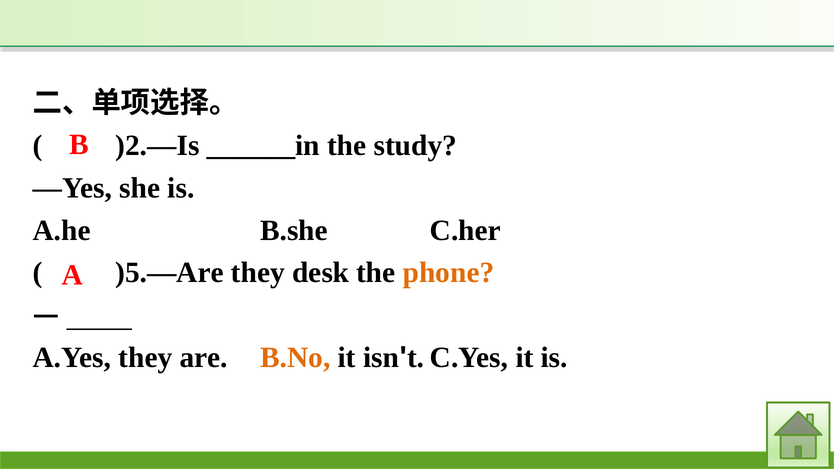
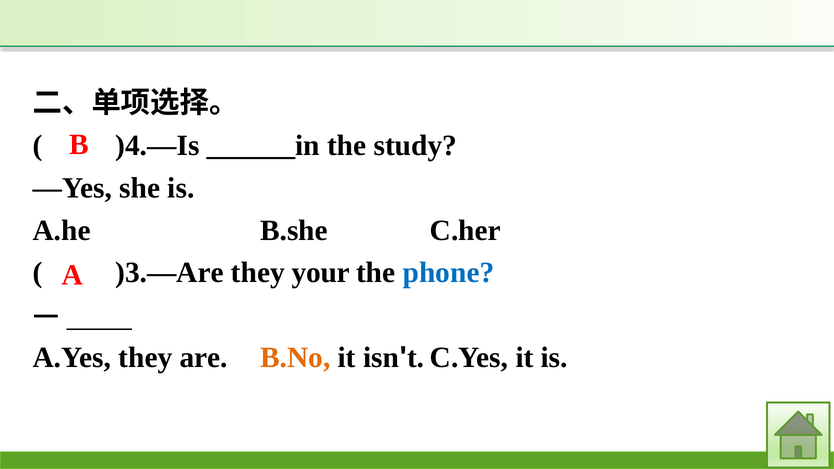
)2.—Is: )2.—Is -> )4.—Is (158, 146)
)5.—Are: )5.—Are -> )3.—Are (170, 273)
desk: desk -> your (321, 273)
phone colour: orange -> blue (449, 273)
